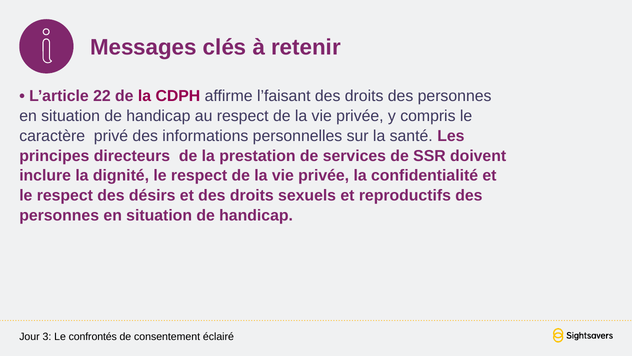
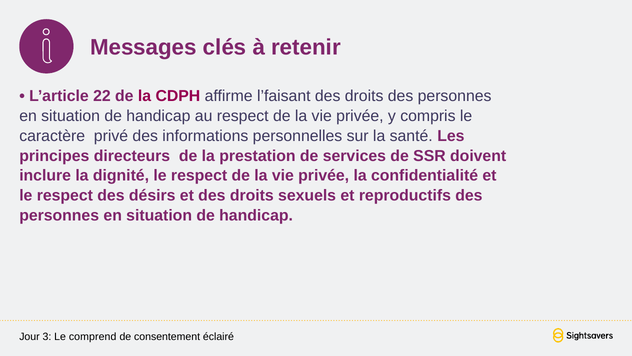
confrontés: confrontés -> comprend (93, 336)
